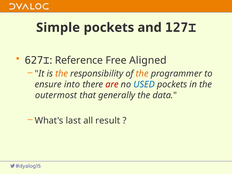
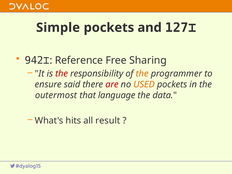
627⌶: 627⌶ -> 942⌶ (37, 60)
Aligned: Aligned -> Sharing (148, 60)
the colour: orange -> red (62, 74)
into: into -> said (72, 84)
USED colour: blue -> orange (144, 84)
generally: generally -> language (117, 95)
last: last -> hits (73, 121)
